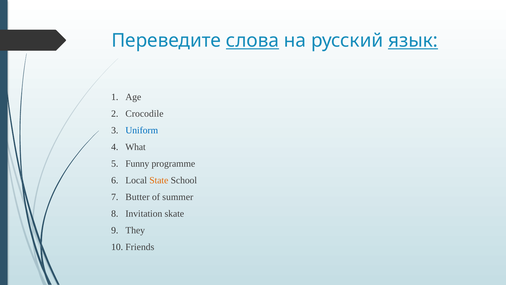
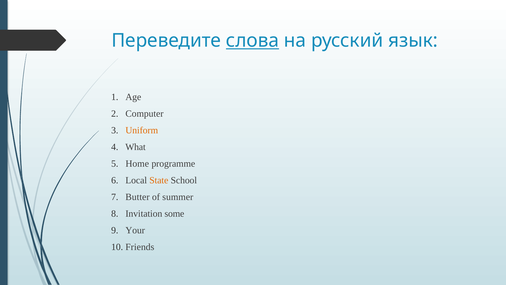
язык underline: present -> none (413, 41)
Crocodile: Crocodile -> Computer (145, 113)
Uniform colour: blue -> orange (142, 130)
Funny: Funny -> Home (137, 163)
skate: skate -> some (174, 213)
They: They -> Your (135, 230)
